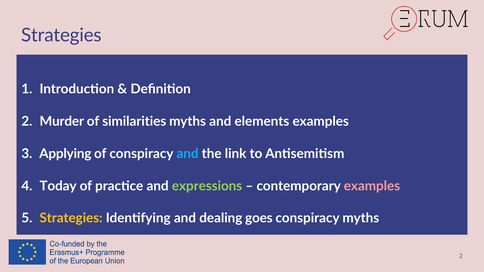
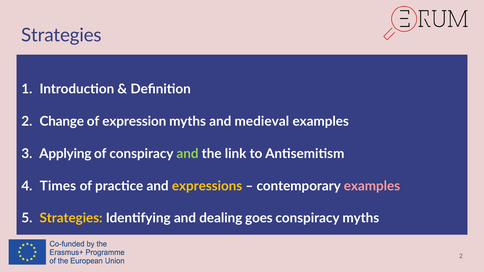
Murder: Murder -> Change (62, 122)
similarities: similarities -> expression (134, 122)
elements: elements -> medieval (262, 122)
and colour: light blue -> light green (187, 154)
Today: Today -> Times (58, 186)
expressions colour: light green -> yellow (207, 186)
